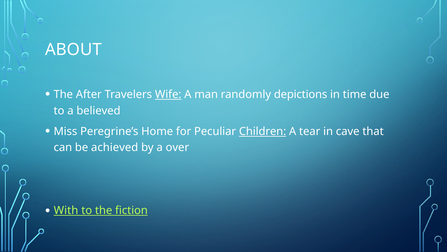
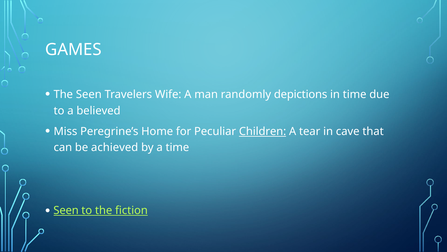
ABOUT: ABOUT -> GAMES (74, 50)
The After: After -> Seen (89, 94)
Wife underline: present -> none (168, 94)
a over: over -> time (177, 147)
With: With -> Seen (66, 210)
